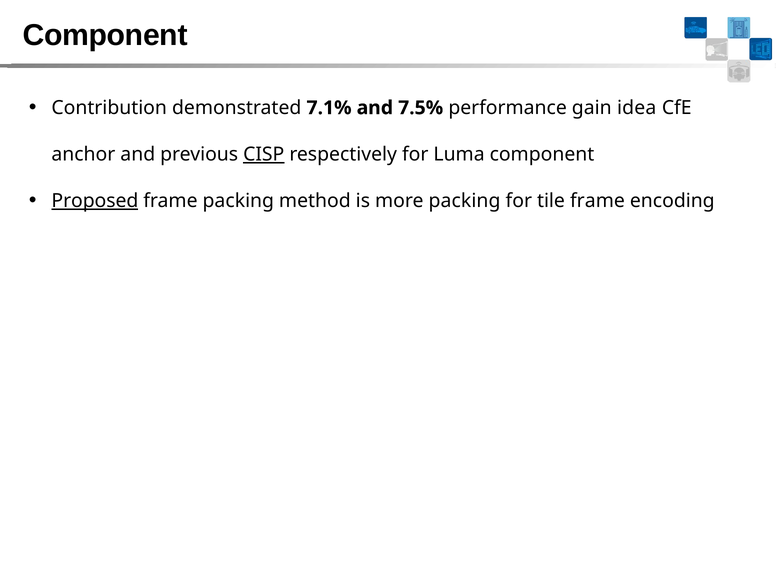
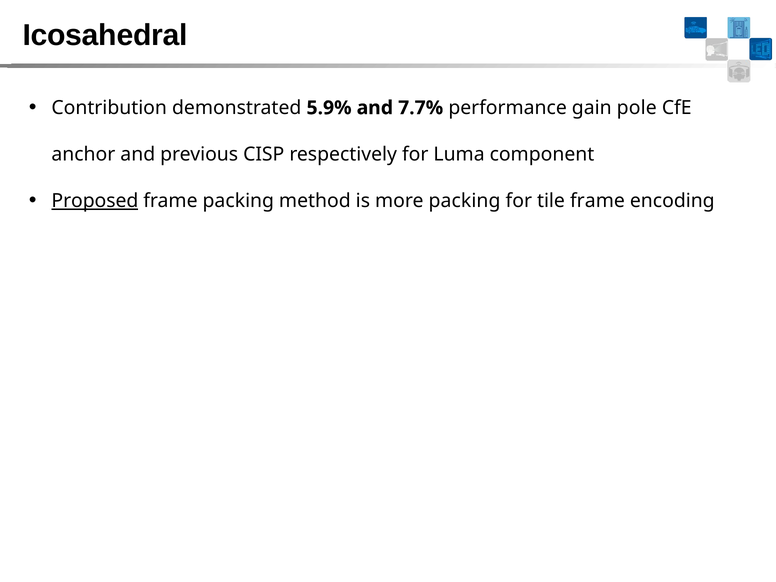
Component: Component -> Icosahedral (105, 35)
7.1%: 7.1% -> 5.9% (329, 108)
7.5%: 7.5% -> 7.7% (421, 108)
idea: idea -> pole (637, 108)
CISP underline: present -> none (264, 154)
